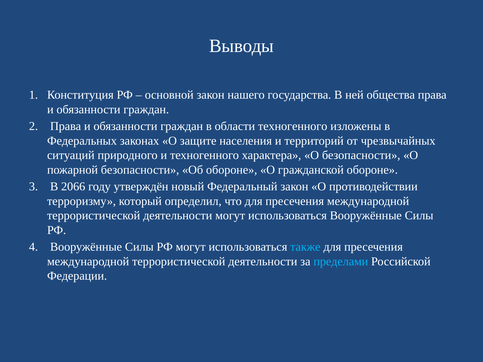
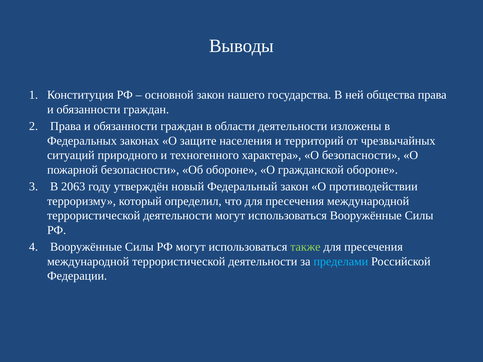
области техногенного: техногенного -> деятельности (293, 126)
2066: 2066 -> 2063 (73, 187)
также colour: light blue -> light green (305, 247)
